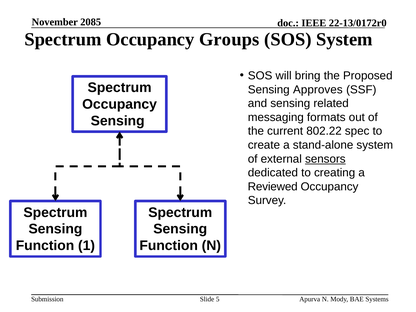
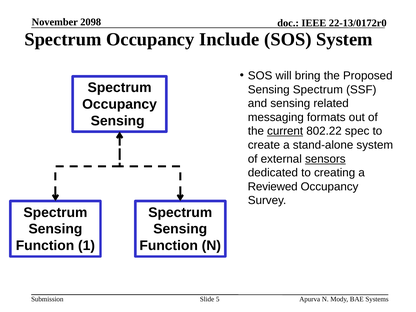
2085: 2085 -> 2098 (91, 22)
Groups: Groups -> Include (229, 39)
Approves: Approves -> Spectrum (318, 90)
current underline: none -> present (285, 131)
